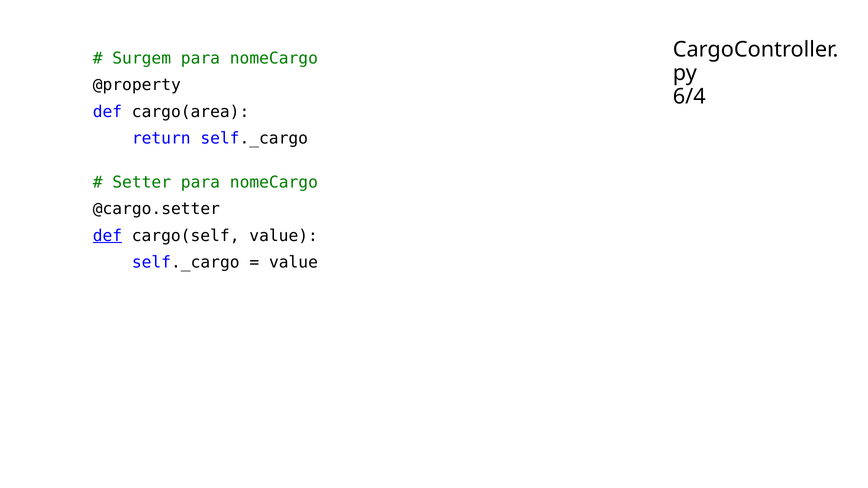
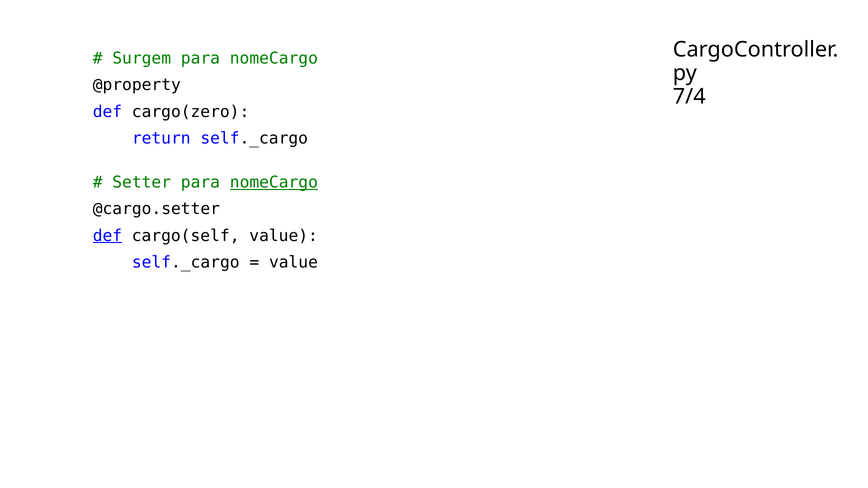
6/4: 6/4 -> 7/4 (689, 96)
cargo(area: cargo(area -> cargo(zero (191, 112)
nomeCargo underline: none -> present (274, 183)
